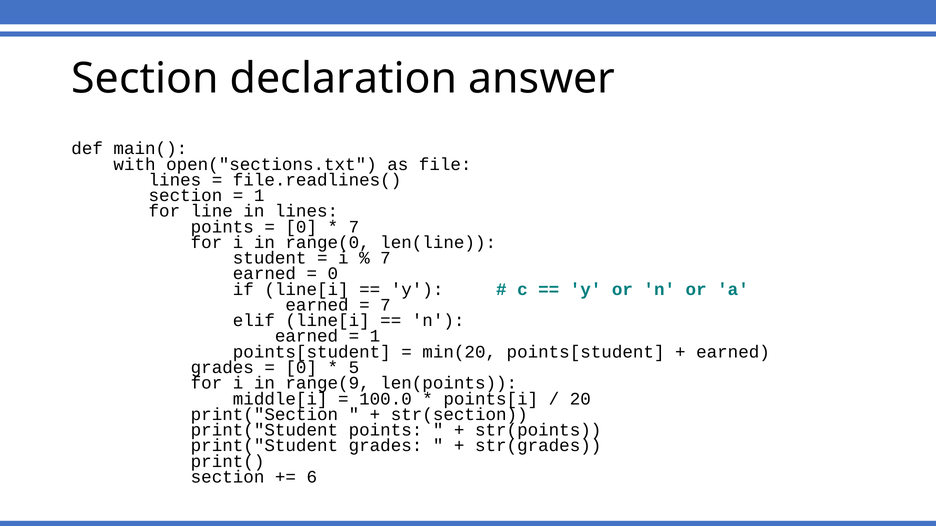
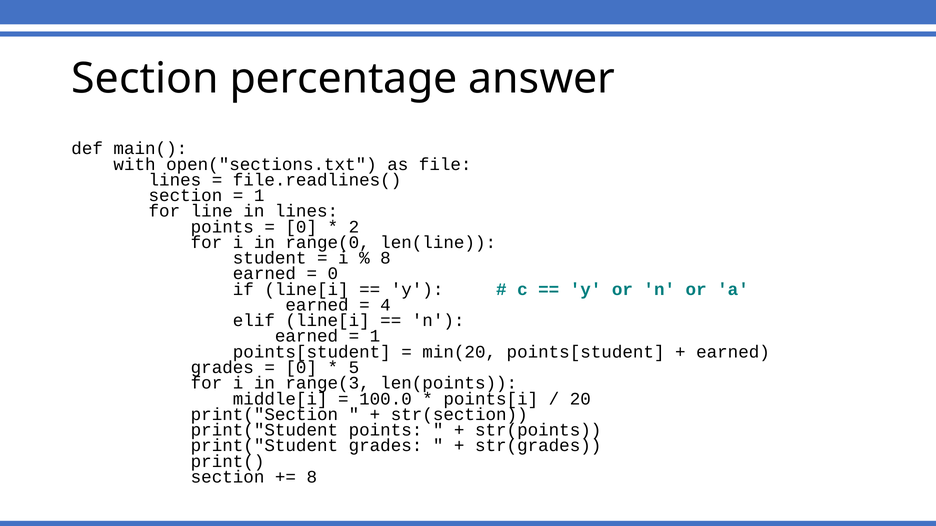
declaration: declaration -> percentage (344, 79)
7: 7 -> 2 (354, 227)
7: 7 -> 8 (386, 258)
7: 7 -> 4 (386, 305)
range(9: range(9 -> range(3 (328, 383)
6: 6 -> 8 (312, 477)
